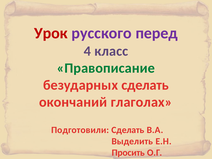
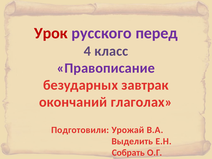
Правописание colour: green -> purple (106, 68)
безударных сделать: сделать -> завтрак (145, 85)
Подготовили Сделать: Сделать -> Урожай (128, 130)
Просить: Просить -> Собрать (128, 153)
